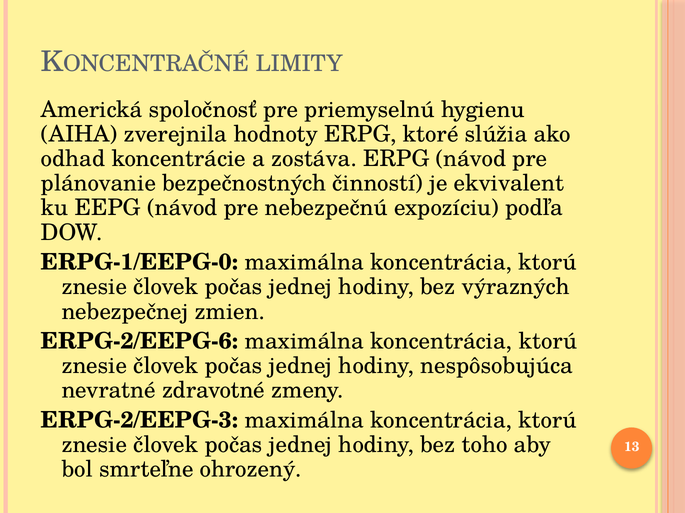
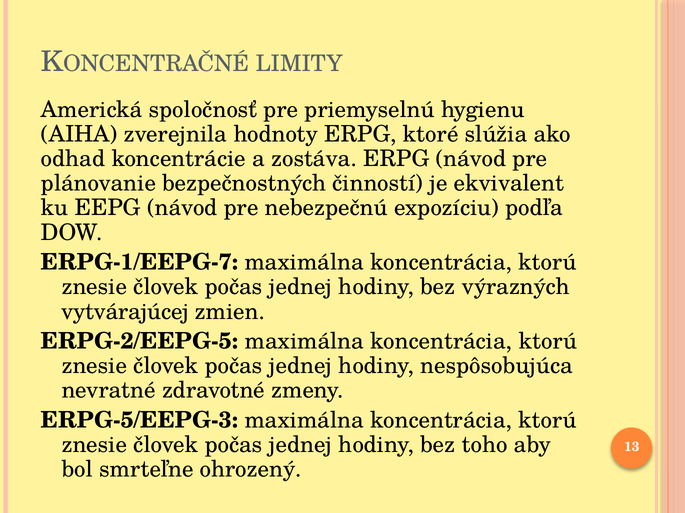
ERPG-1/EEPG-0: ERPG-1/EEPG-0 -> ERPG-1/EEPG-7 (140, 263)
nebezpečnej: nebezpečnej -> vytvárajúcej (125, 312)
ERPG-2/EEPG-6: ERPG-2/EEPG-6 -> ERPG-2/EEPG-5 (140, 342)
ERPG-2/EEPG-3: ERPG-2/EEPG-3 -> ERPG-5/EEPG-3 (140, 421)
